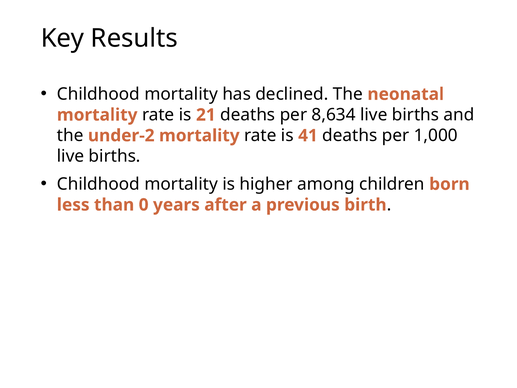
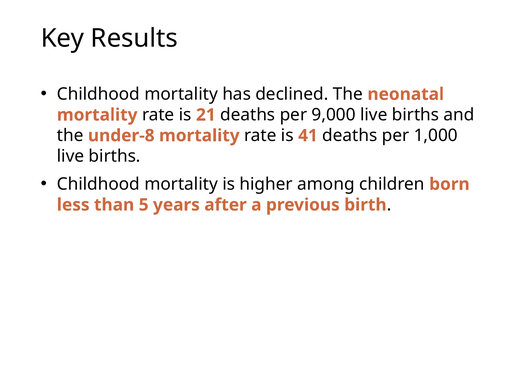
8,634: 8,634 -> 9,000 (334, 115)
under-2: under-2 -> under-8 (121, 136)
0: 0 -> 5 (144, 205)
